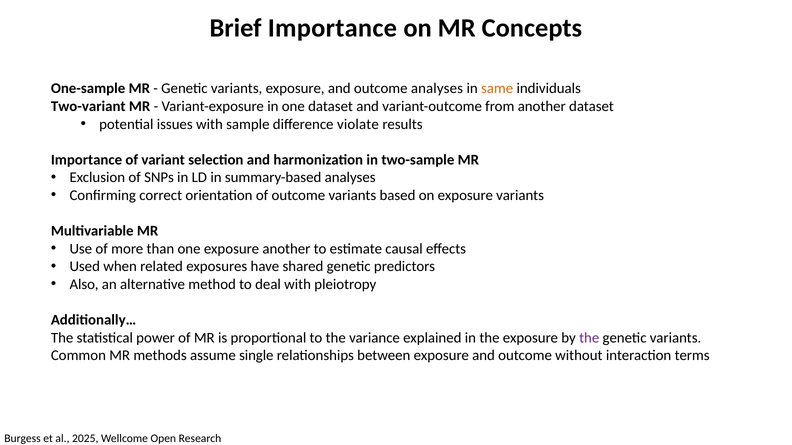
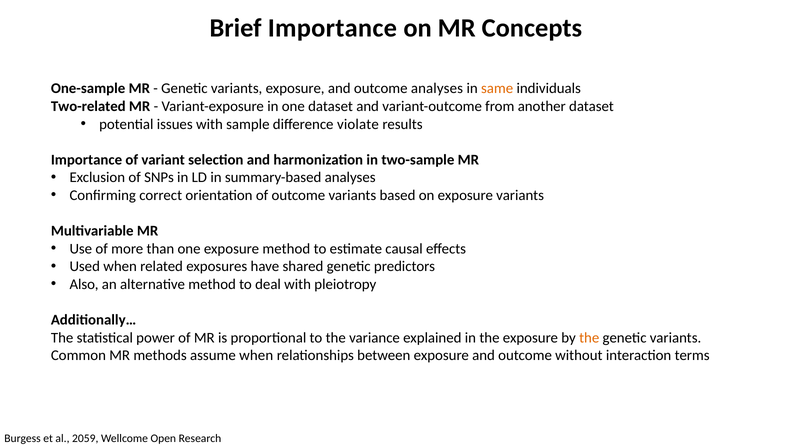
Two-variant: Two-variant -> Two-related (88, 106)
exposure another: another -> method (286, 249)
the colour: purple -> orange (589, 338)
assume single: single -> when (256, 356)
2025: 2025 -> 2059 (85, 439)
